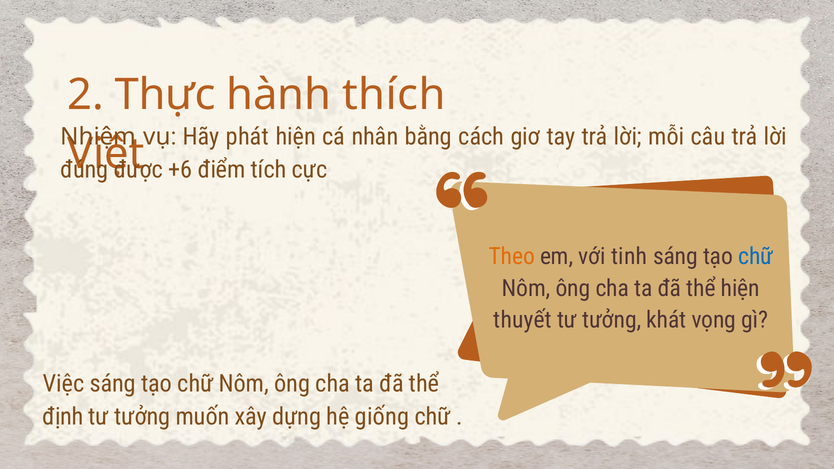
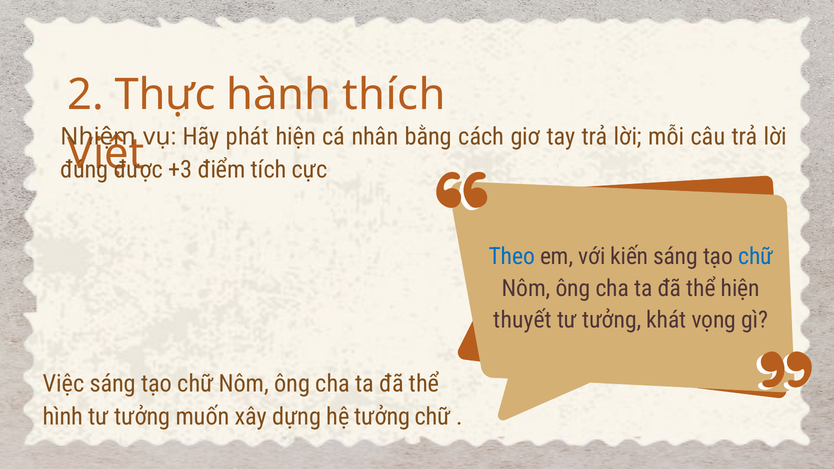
+6: +6 -> +3 (180, 170)
Theo colour: orange -> blue (512, 257)
tinh: tinh -> kiến (629, 257)
định: định -> hình (63, 417)
hệ giống: giống -> tưởng (382, 417)
